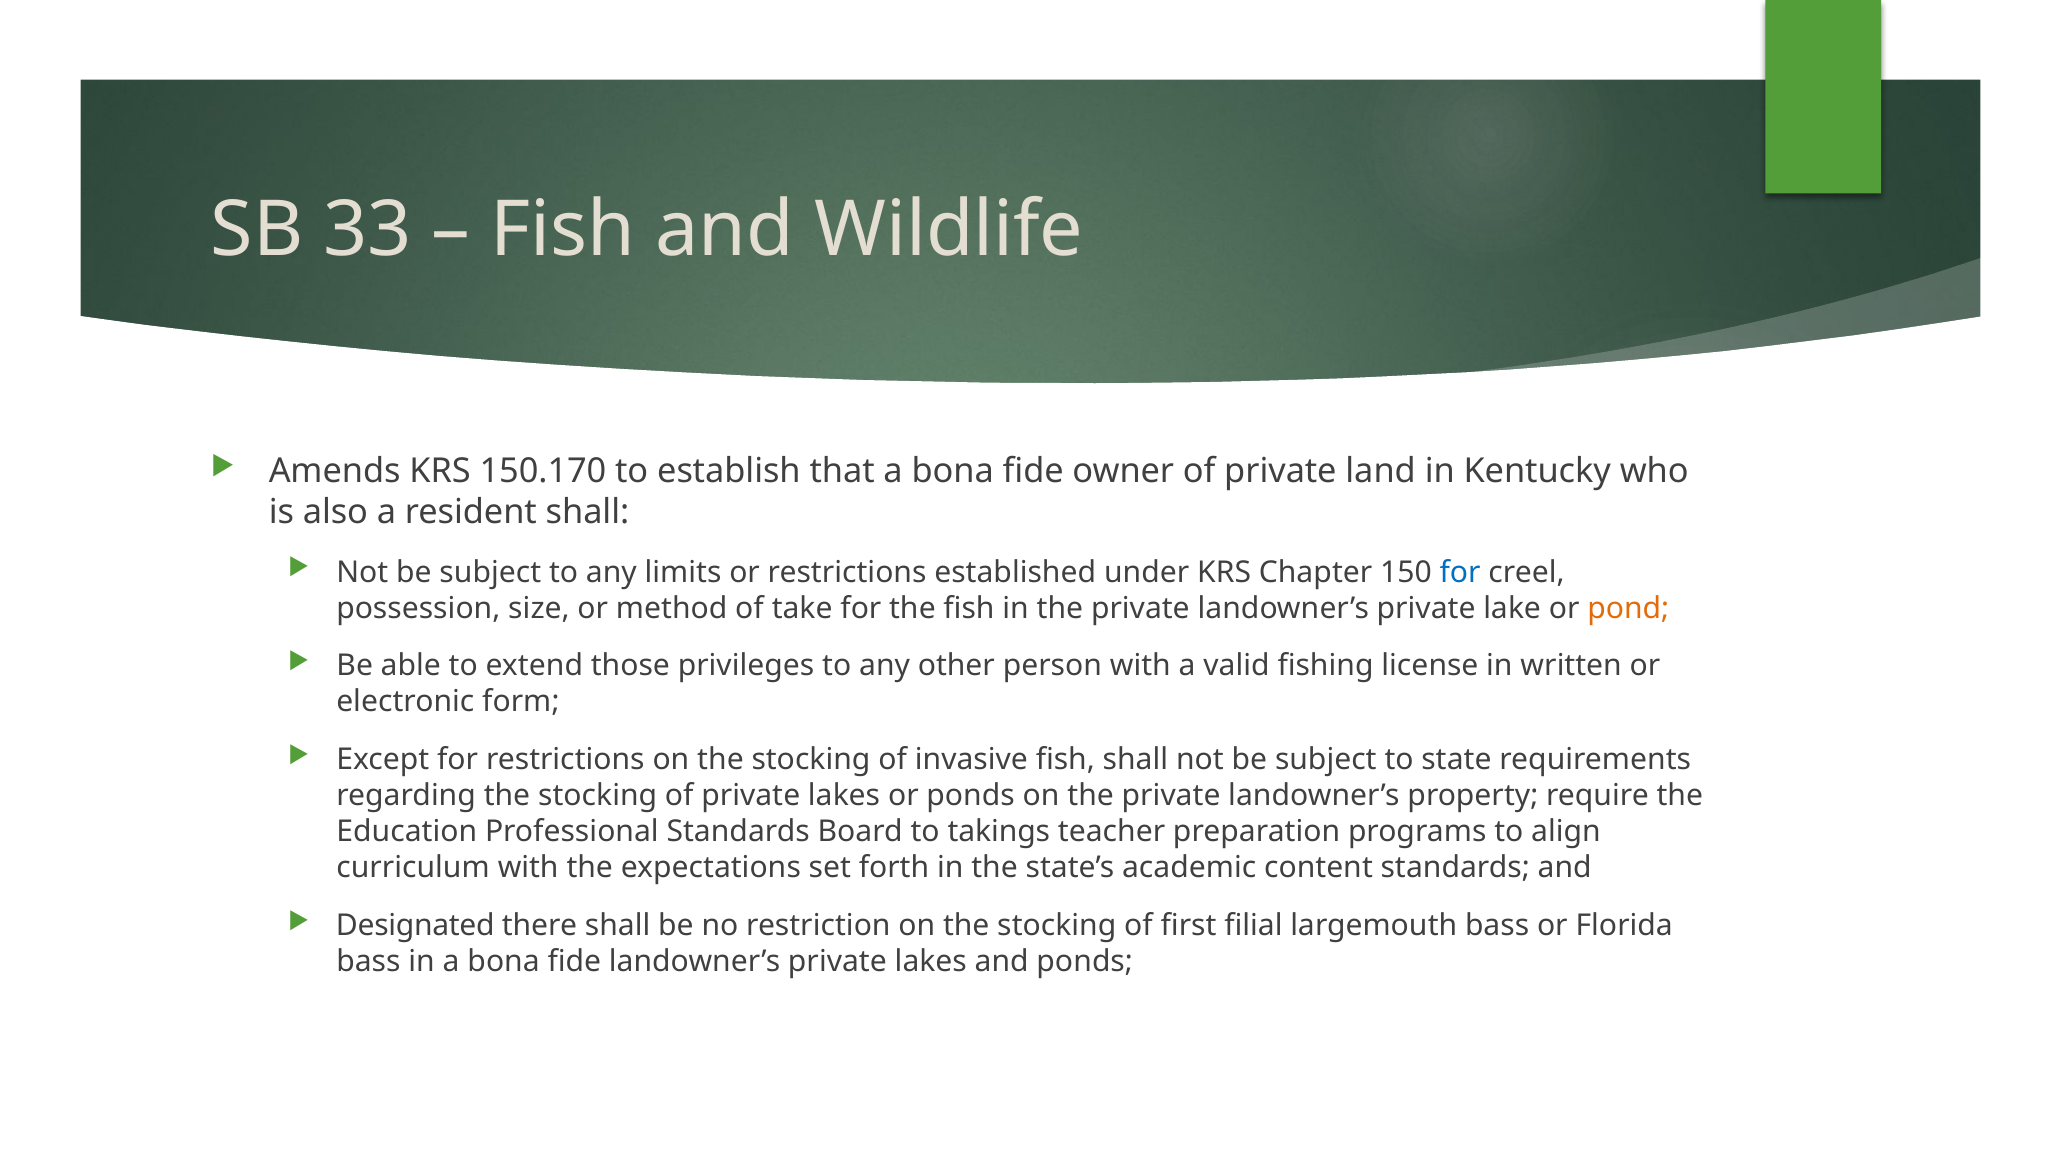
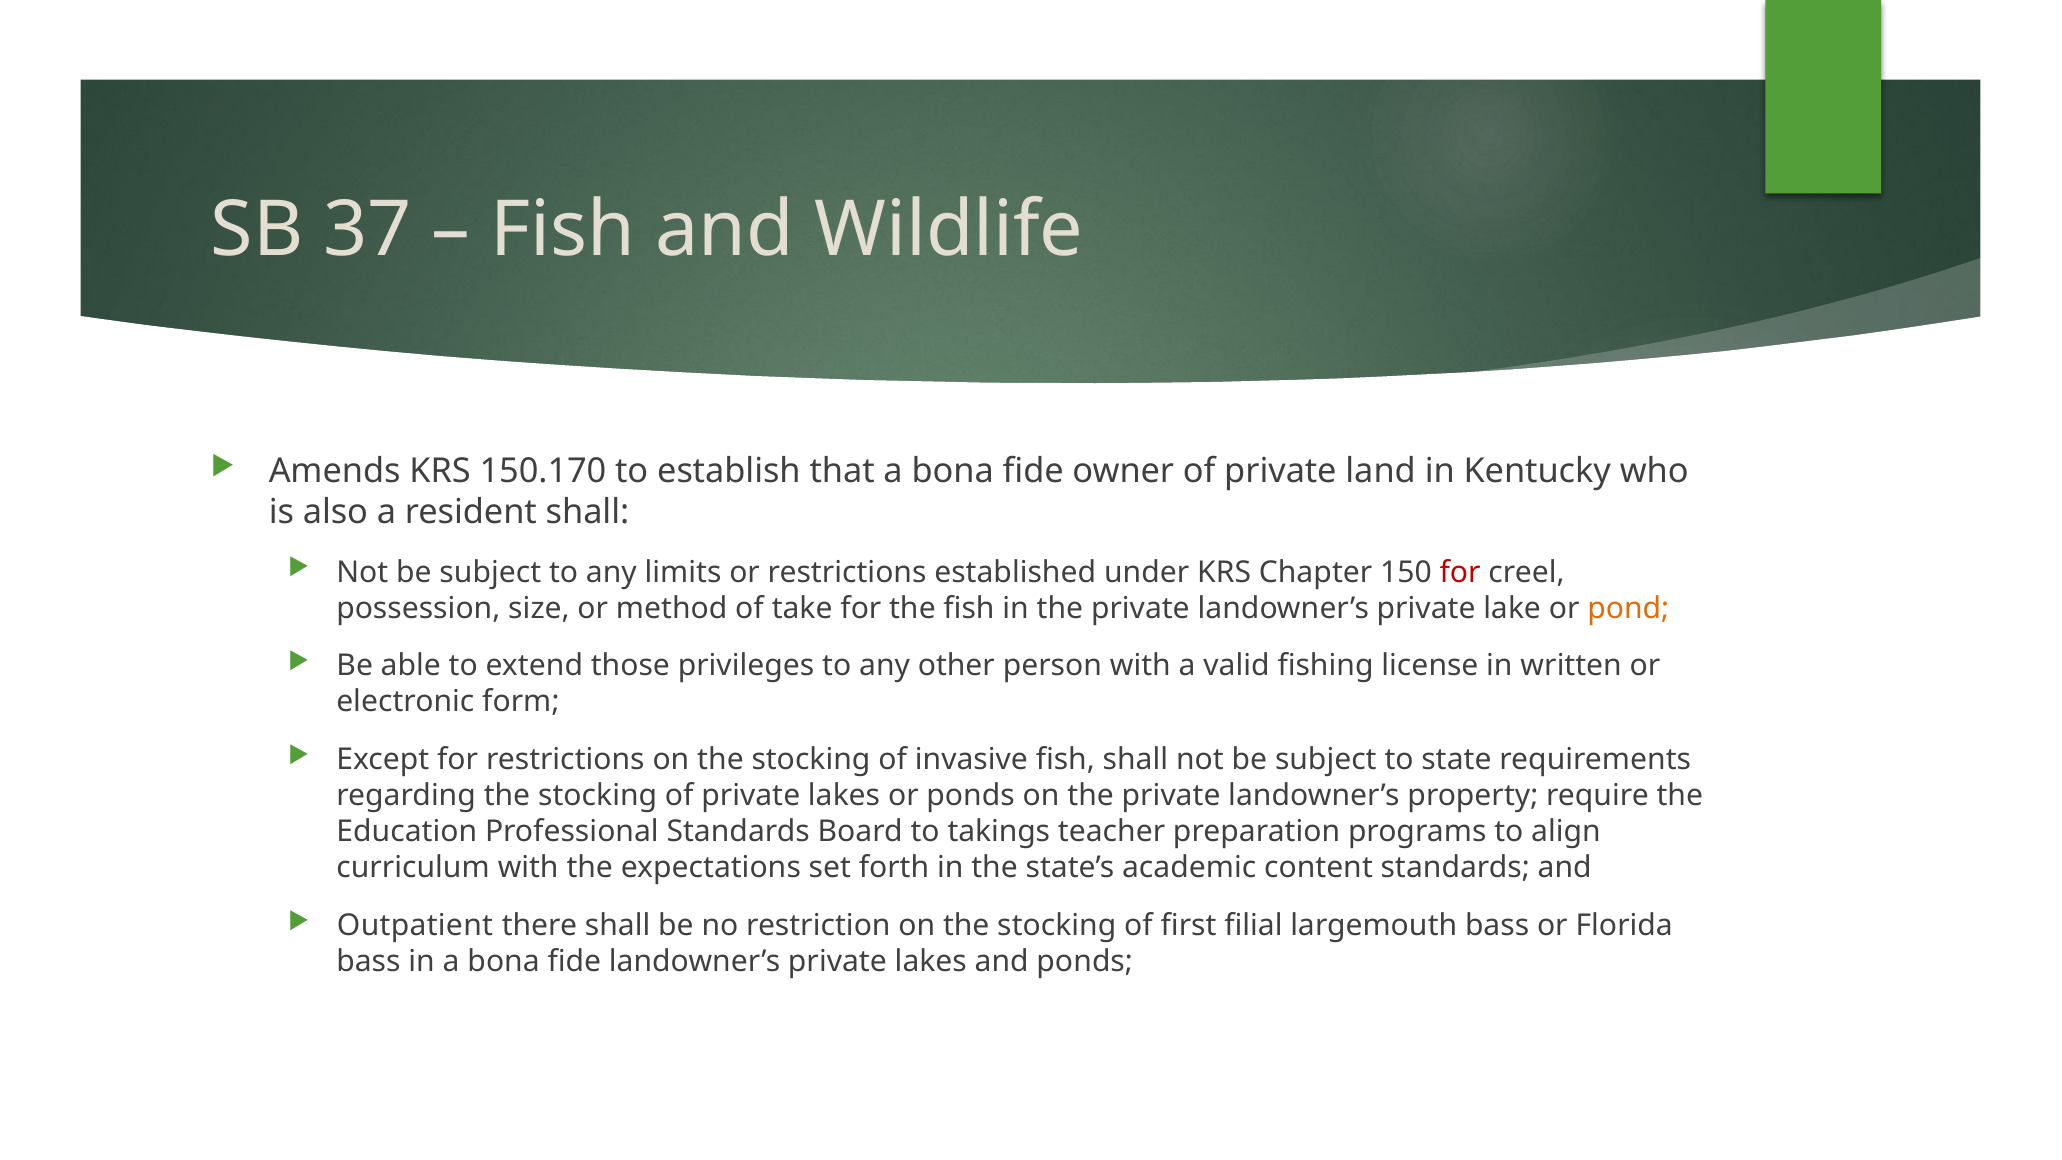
33: 33 -> 37 (368, 230)
for colour: blue -> red (1460, 572)
Designated: Designated -> Outpatient (415, 925)
